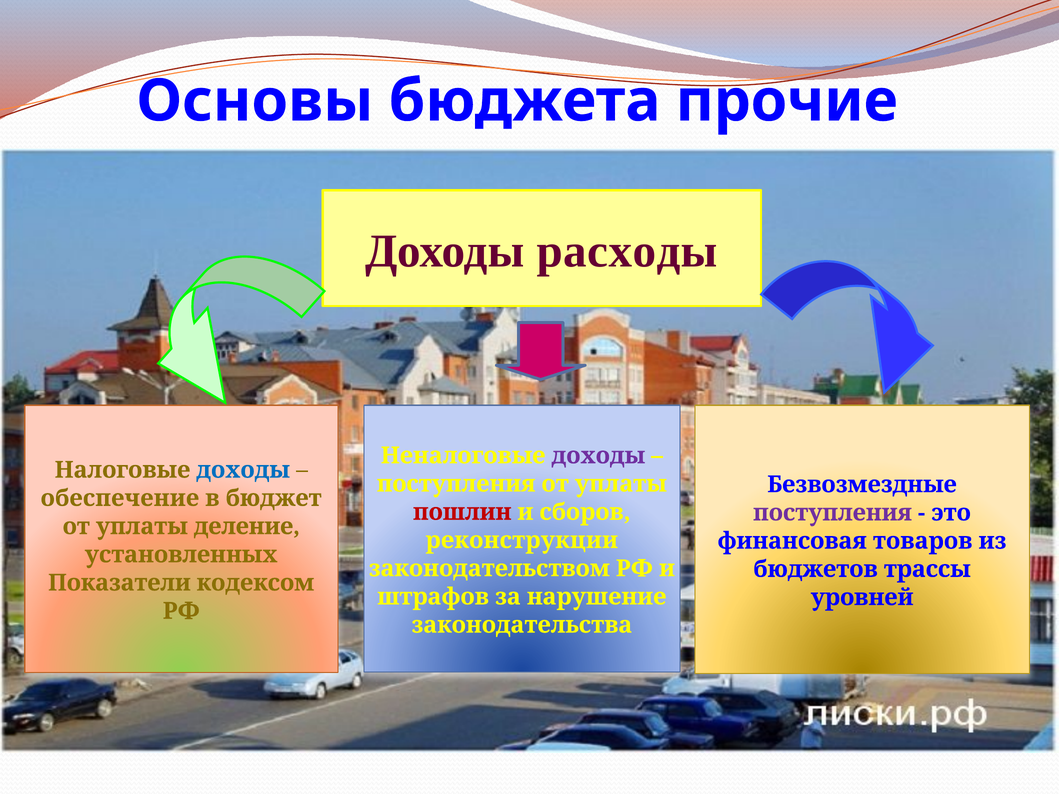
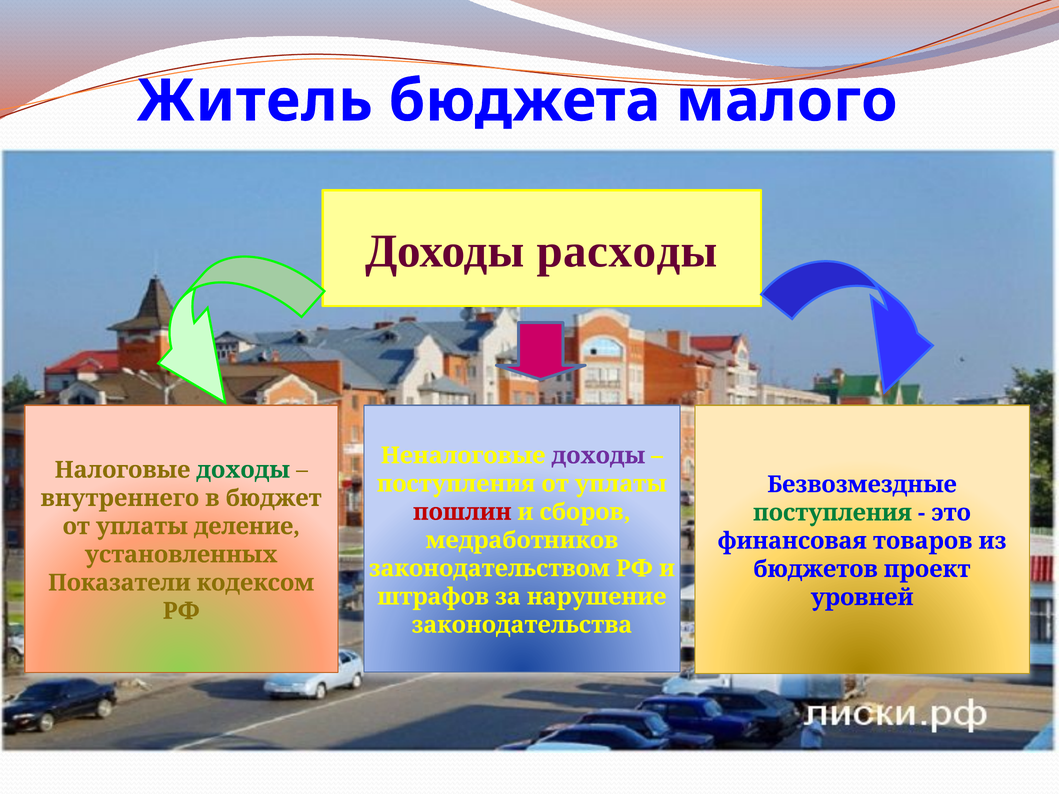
Основы: Основы -> Житель (255, 101)
прочие: прочие -> малого (787, 101)
доходы colour: blue -> green (243, 470)
обеспечение: обеспечение -> внутреннего (120, 498)
поступления colour: purple -> green (833, 513)
реконструкции: реконструкции -> медработников (522, 540)
трассы: трассы -> проект (927, 569)
